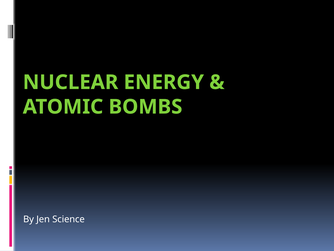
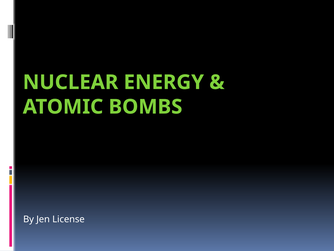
Science: Science -> License (68, 219)
